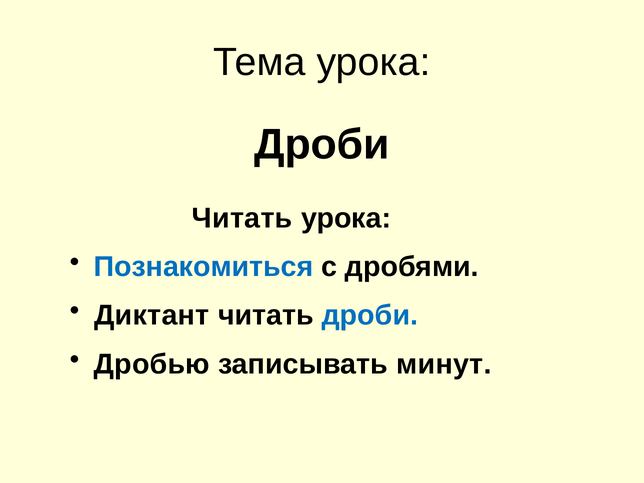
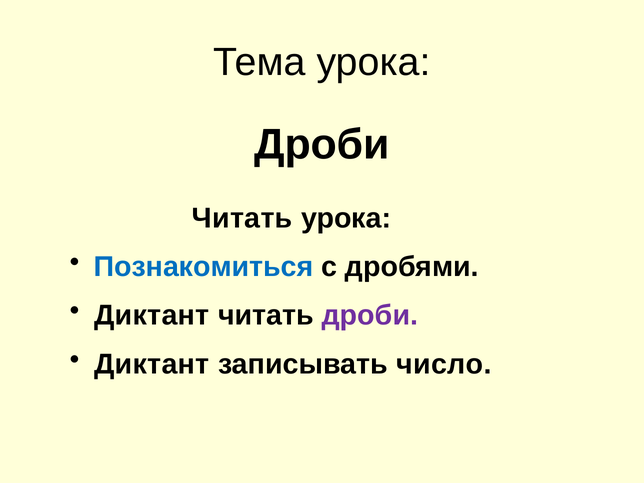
дроби colour: blue -> purple (370, 316)
Дробью: Дробью -> Диктант (152, 364)
минут: минут -> число (444, 364)
